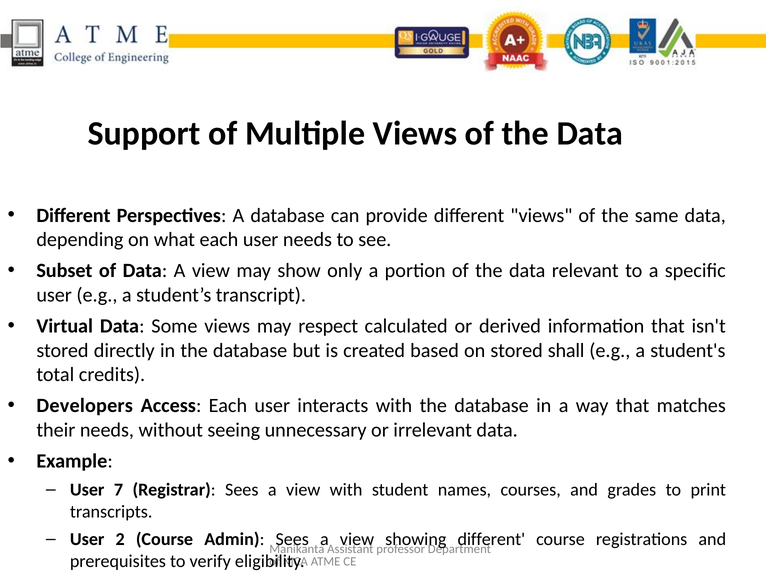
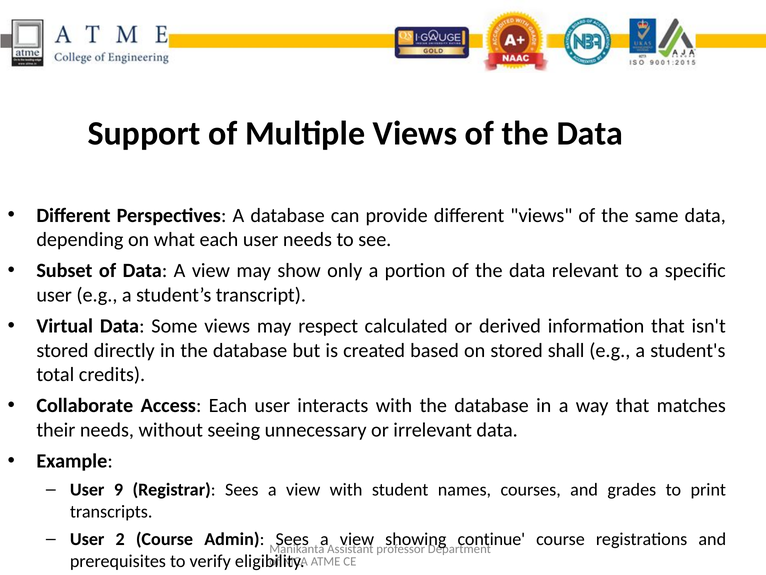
Developers: Developers -> Collaborate (85, 405)
7: 7 -> 9 (119, 490)
different: different -> continue (491, 539)
